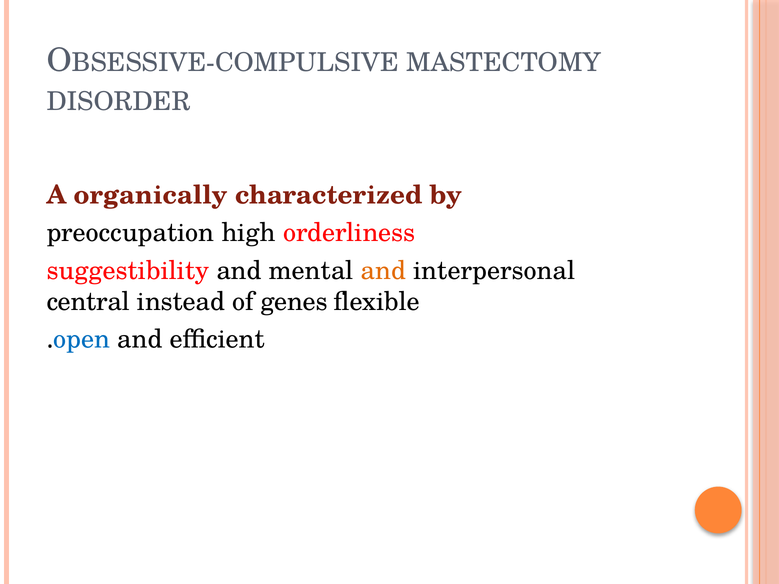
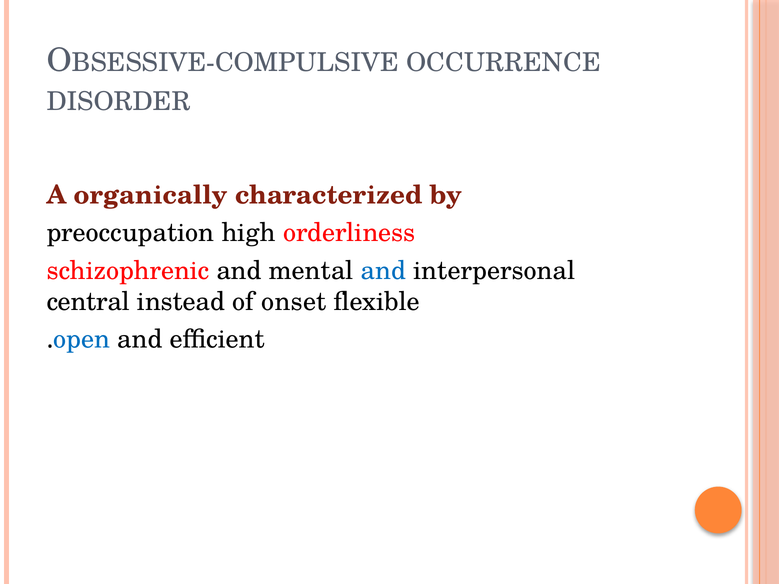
MASTECTOMY: MASTECTOMY -> OCCURRENCE (503, 63)
suggestibility: suggestibility -> schizophrenic (128, 271)
and colour: orange -> blue (383, 271)
genes: genes -> onset (294, 302)
